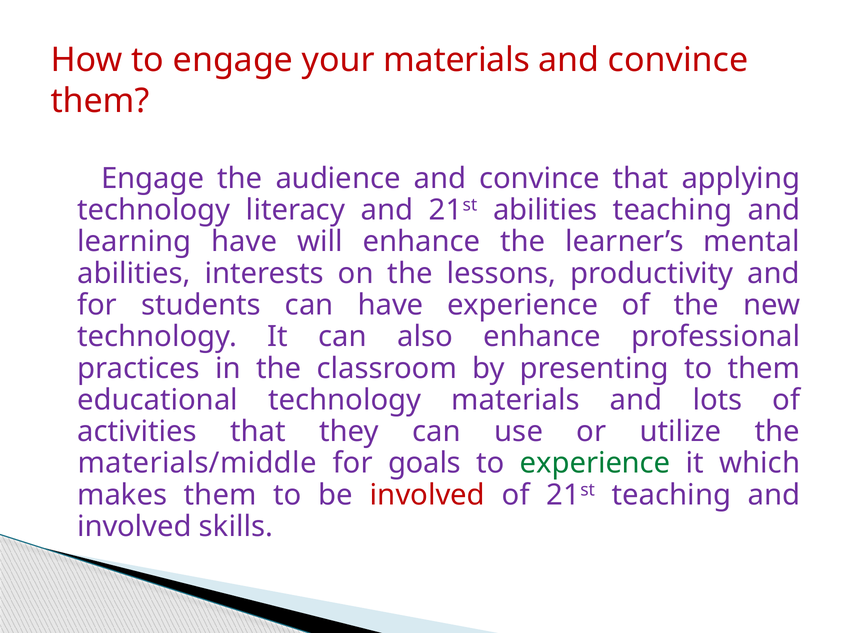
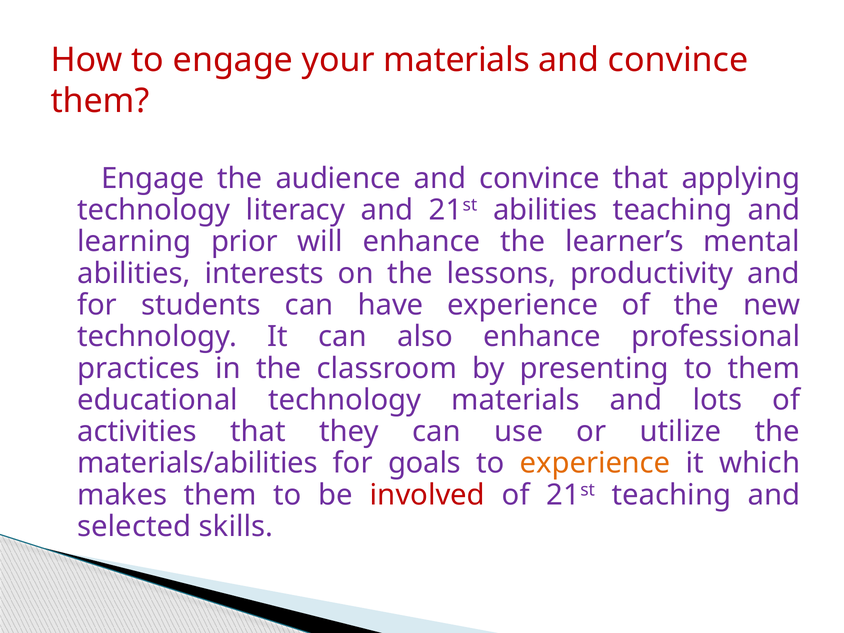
learning have: have -> prior (244, 242)
materials/middle: materials/middle -> materials/abilities (197, 463)
experience colour: green -> orange (595, 463)
involved: involved -> selected (134, 527)
